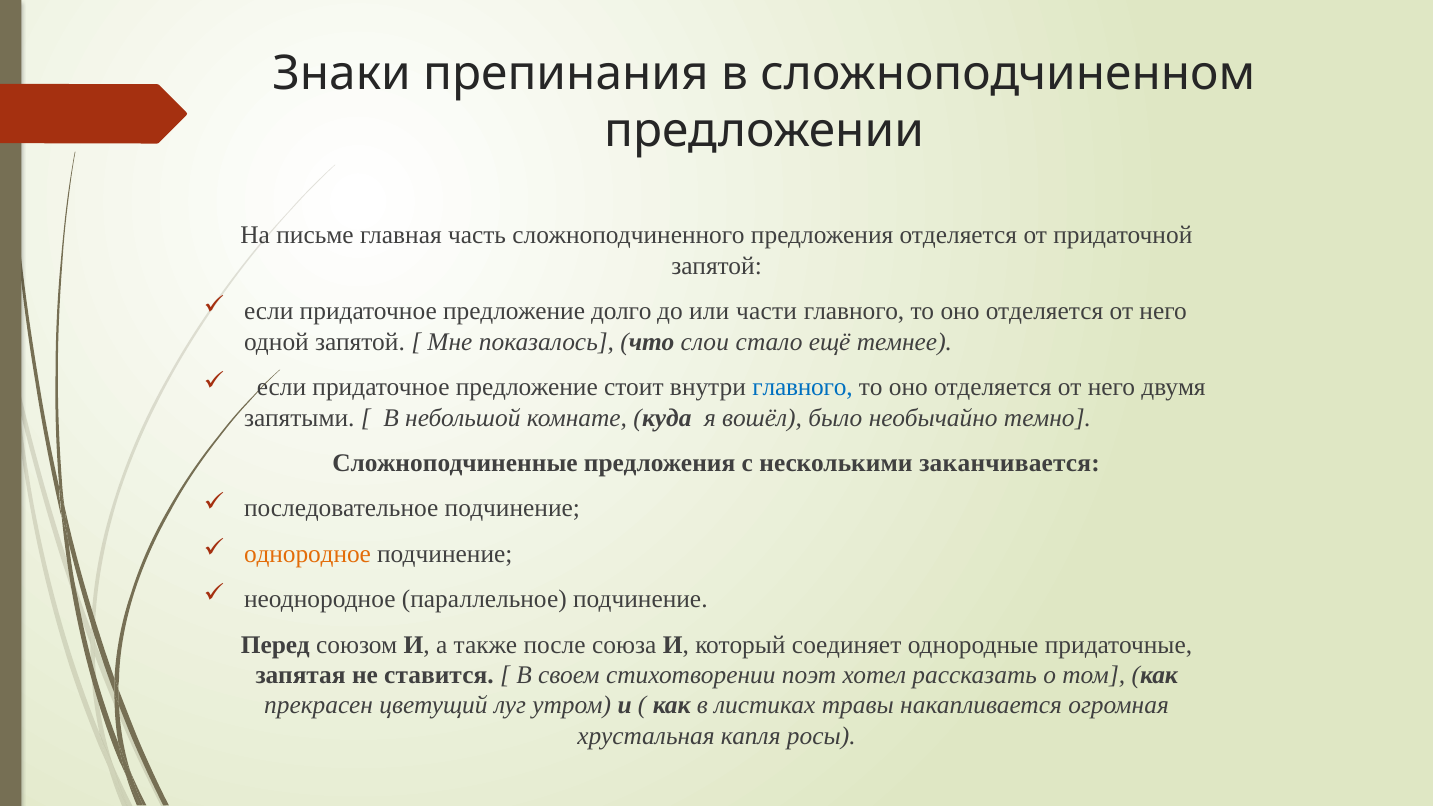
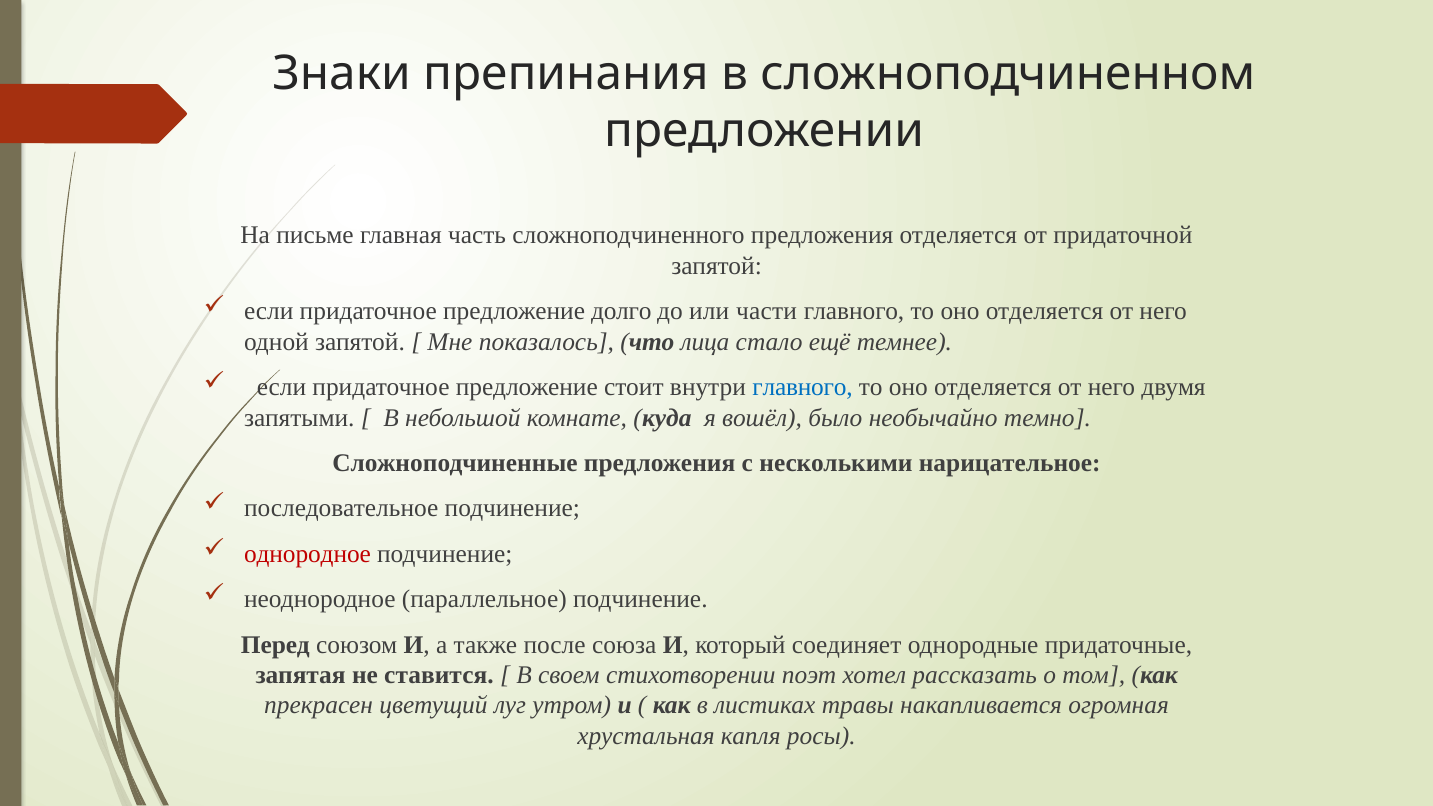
слои: слои -> лица (705, 342)
заканчивается: заканчивается -> нарицательное (1010, 463)
однородное colour: orange -> red (307, 554)
